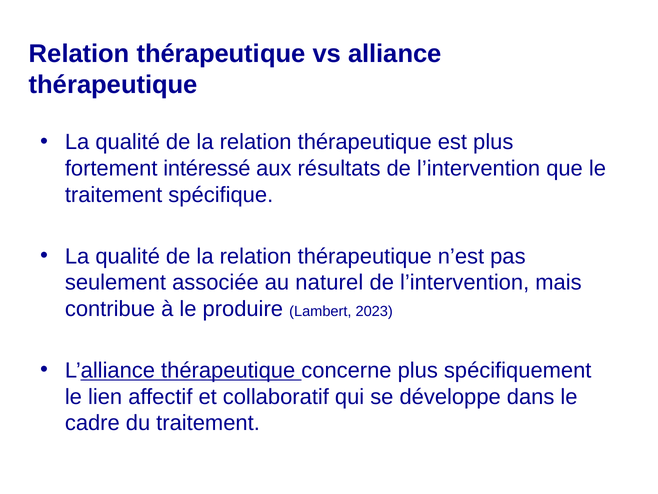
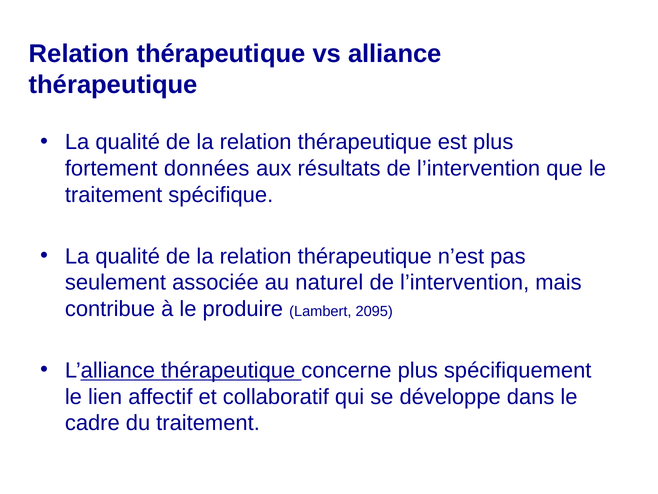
intéressé: intéressé -> données (207, 168)
2023: 2023 -> 2095 (374, 311)
